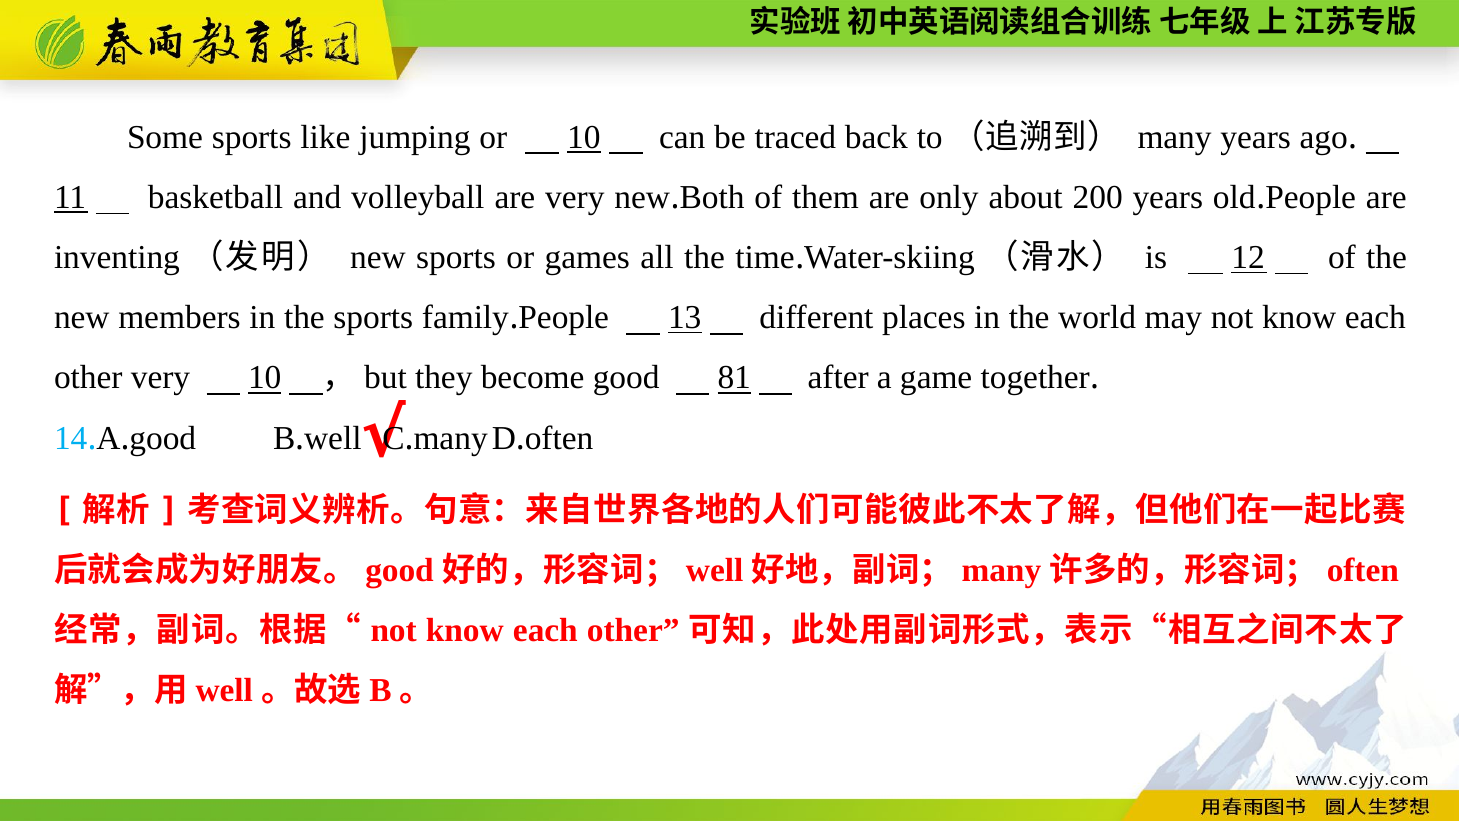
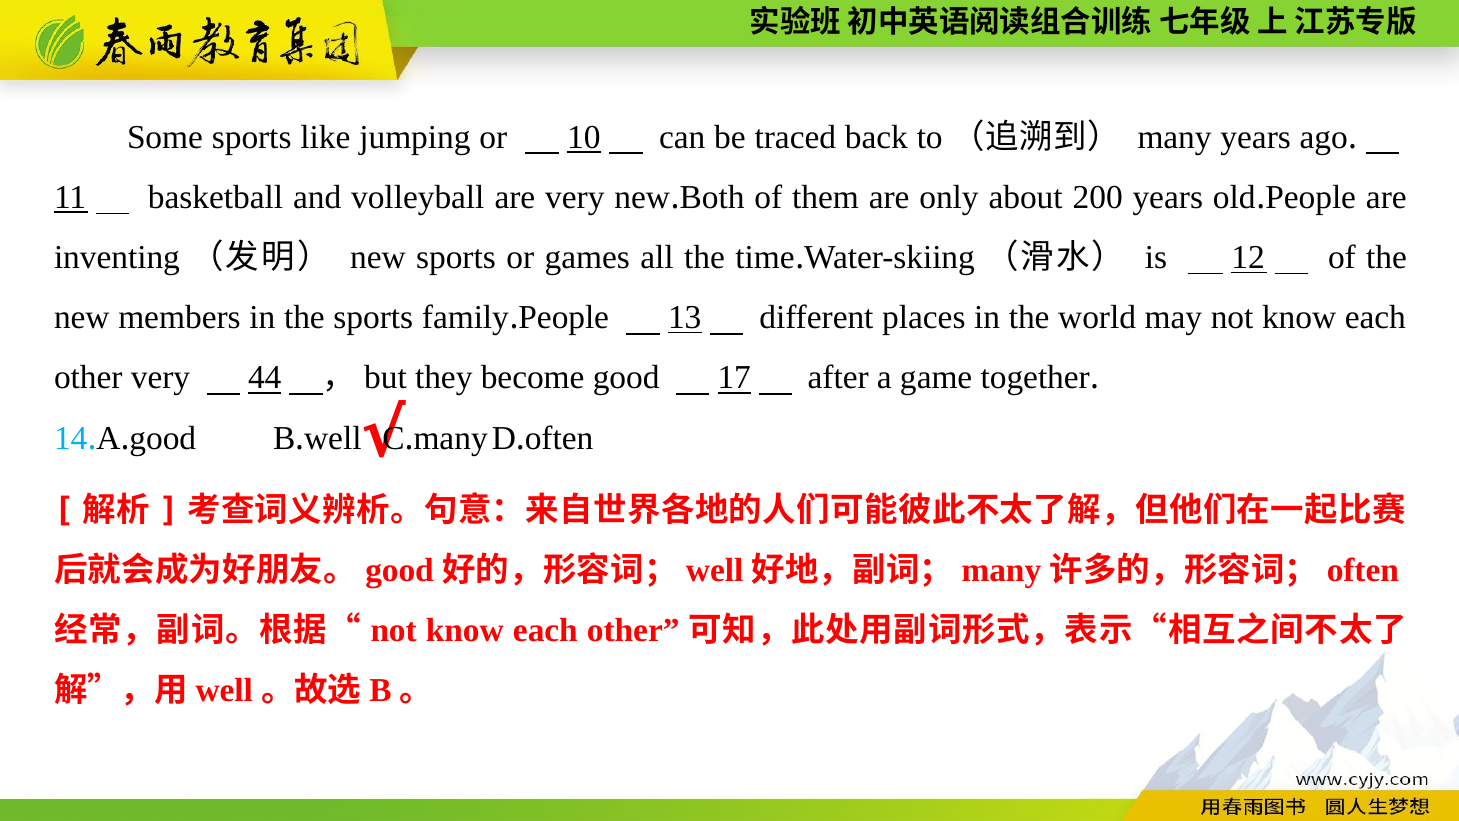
very 10: 10 -> 44 (265, 378)
81: 81 -> 17 (734, 378)
